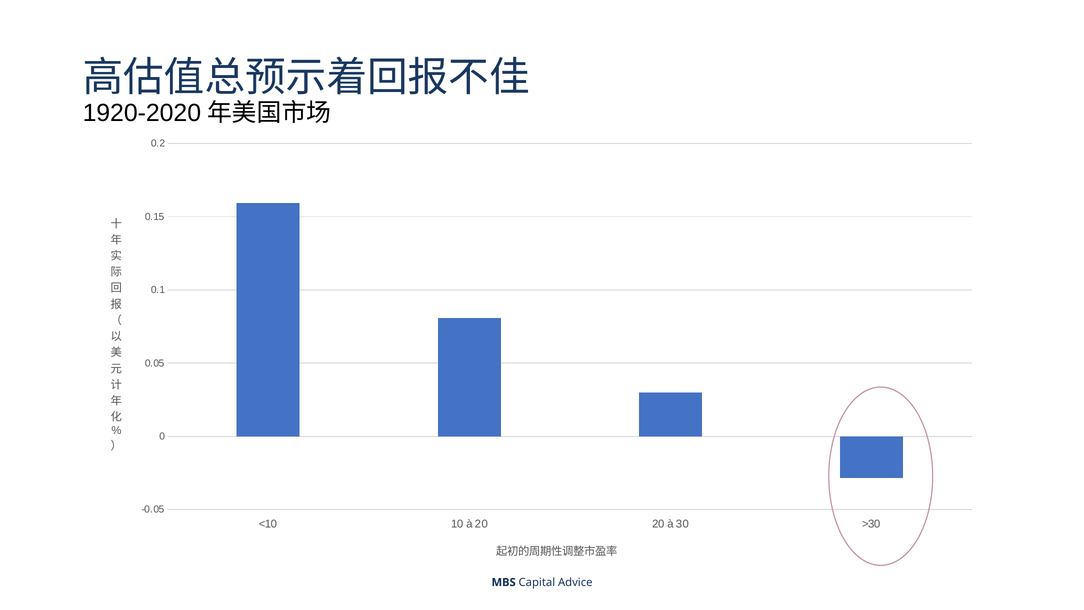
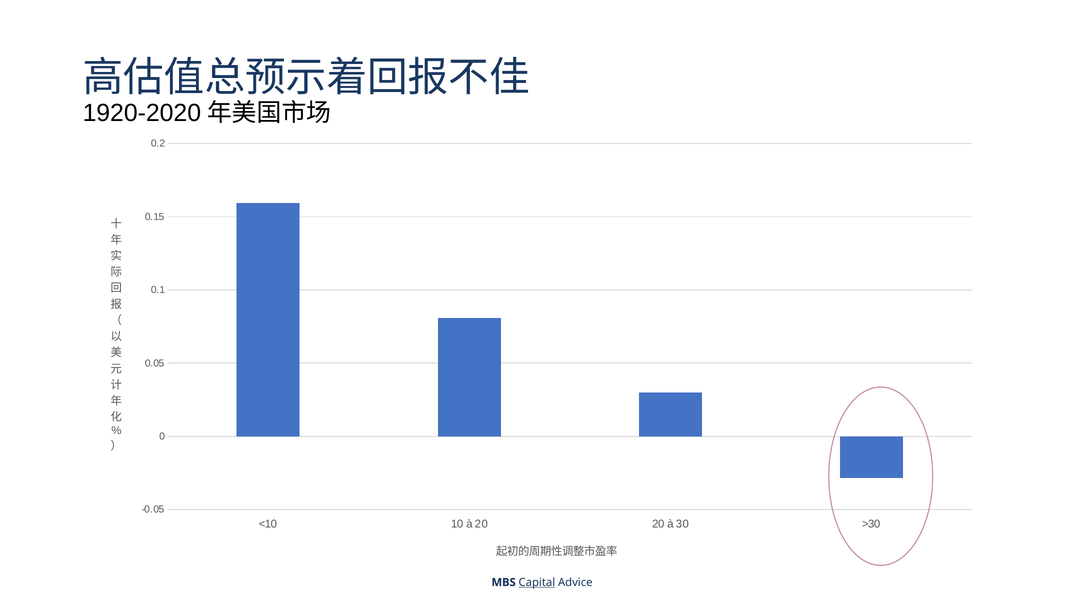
Capital underline: none -> present (537, 582)
